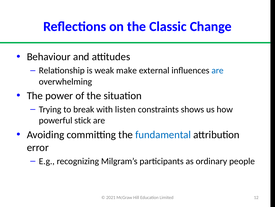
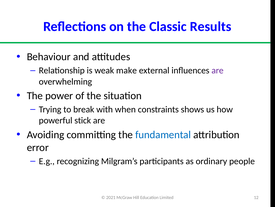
Change: Change -> Results (211, 26)
are colour: blue -> purple (218, 70)
listen: listen -> when (125, 109)
